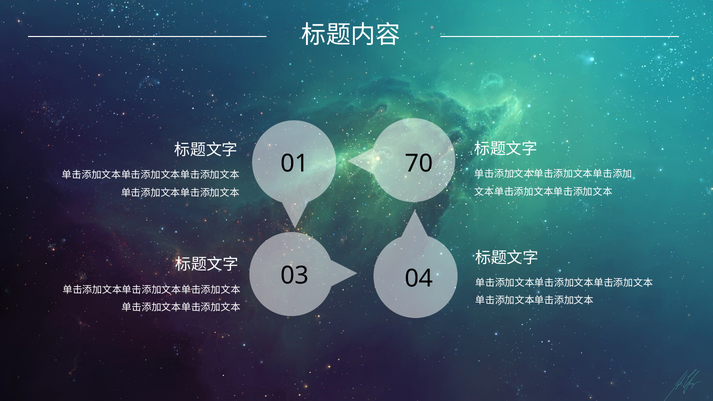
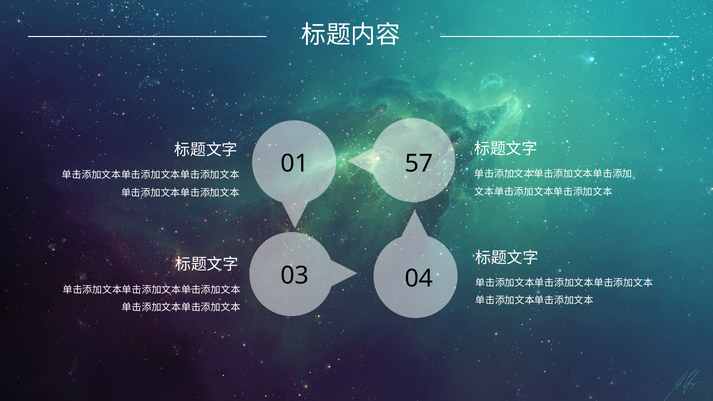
70: 70 -> 57 (419, 164)
